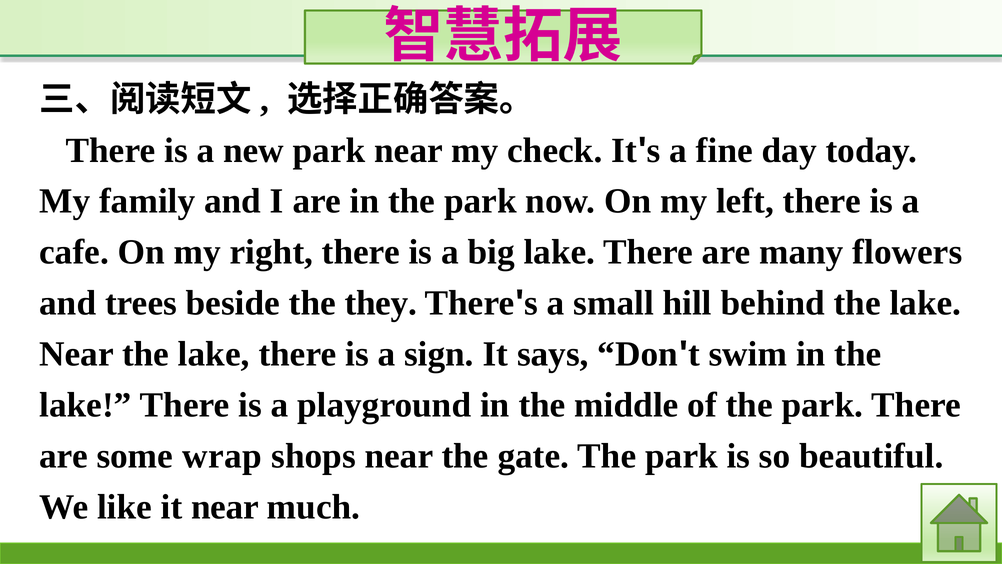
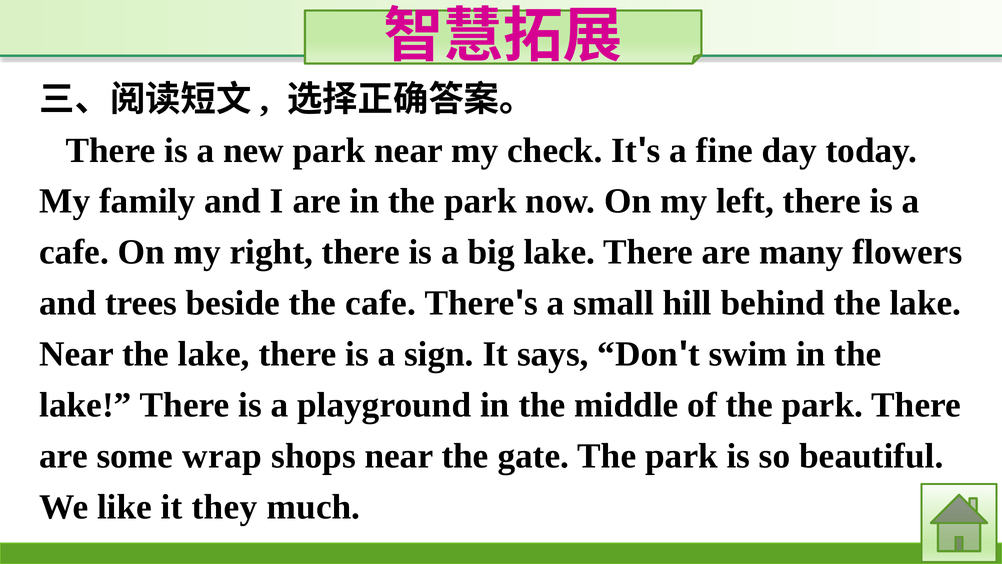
the they: they -> cafe (381, 303)
it near: near -> they (225, 507)
